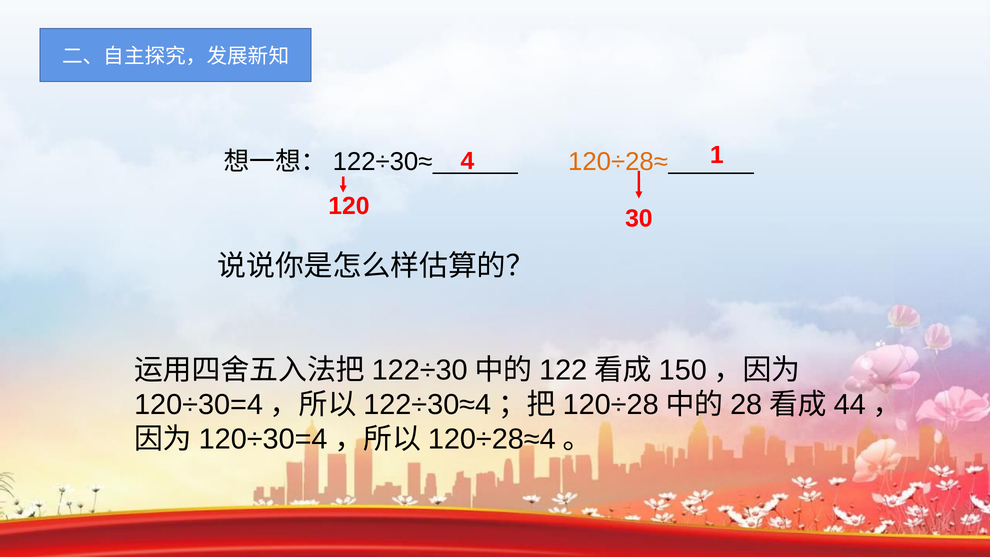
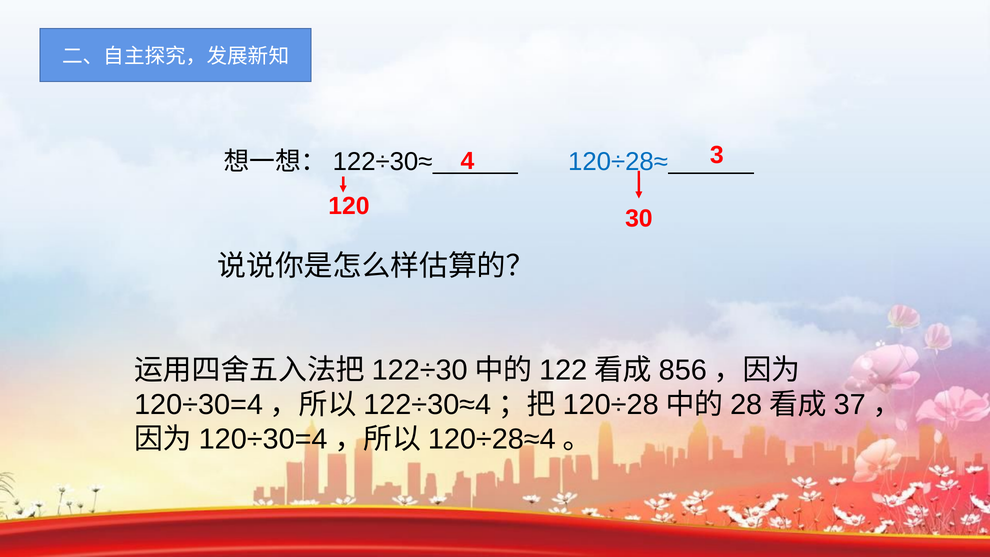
1: 1 -> 3 (717, 155)
120÷28≈ colour: orange -> blue (618, 162)
150: 150 -> 856 (683, 370)
44: 44 -> 37 (850, 405)
